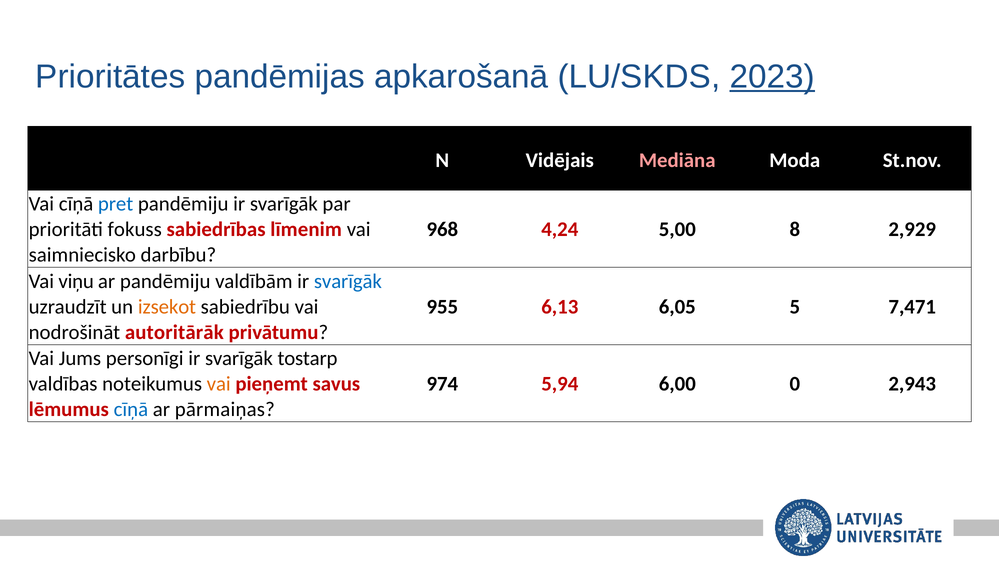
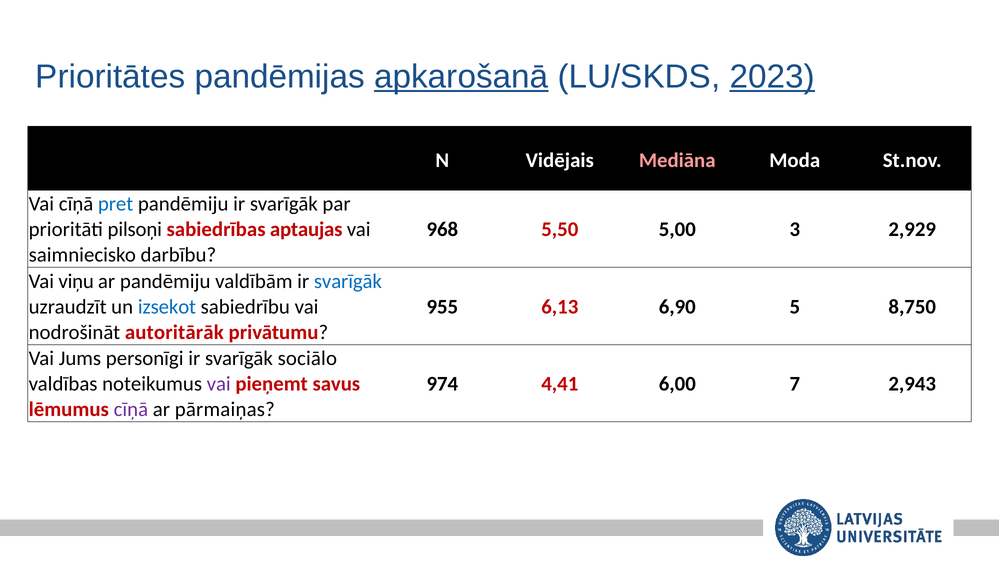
apkarošanā underline: none -> present (461, 77)
fokuss: fokuss -> pilsoņi (135, 229)
līmenim: līmenim -> aptaujas (306, 229)
4,24: 4,24 -> 5,50 (560, 229)
8: 8 -> 3 (795, 229)
izsekot colour: orange -> blue (167, 307)
6,05: 6,05 -> 6,90 (677, 307)
7,471: 7,471 -> 8,750 (912, 307)
tostarp: tostarp -> sociālo (307, 358)
vai colour: orange -> purple (219, 384)
5,94: 5,94 -> 4,41 (560, 384)
0: 0 -> 7 (795, 384)
cīņā colour: blue -> purple (131, 409)
